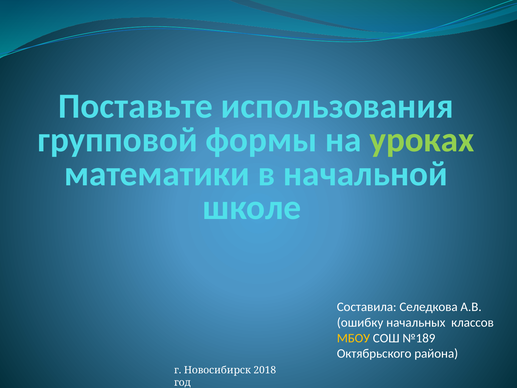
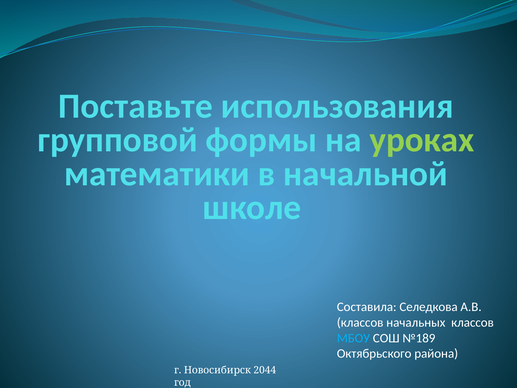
ошибку: ошибку -> классов (360, 322)
МБОУ colour: yellow -> light blue (353, 338)
2018: 2018 -> 2044 (265, 370)
